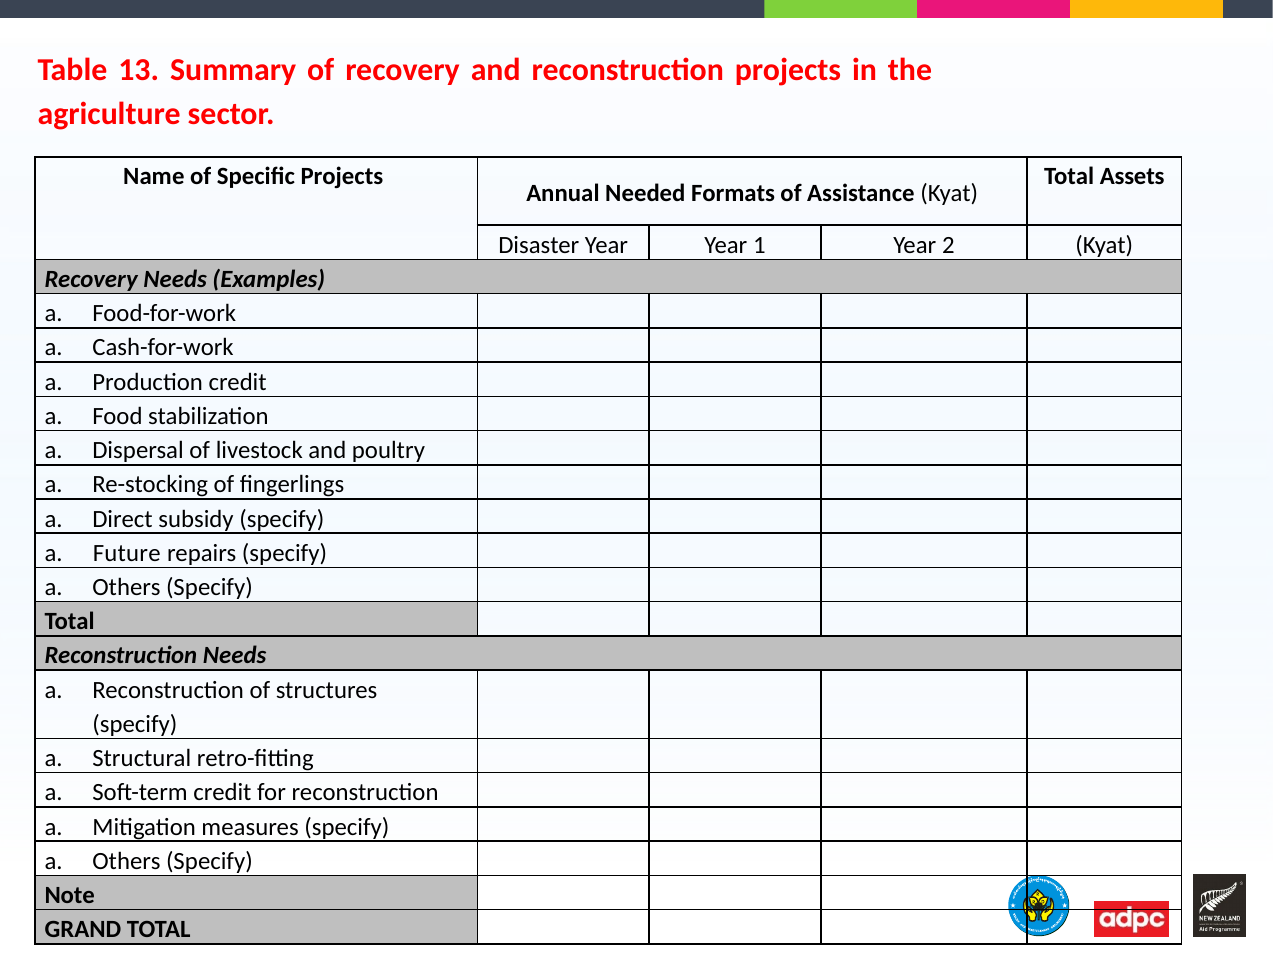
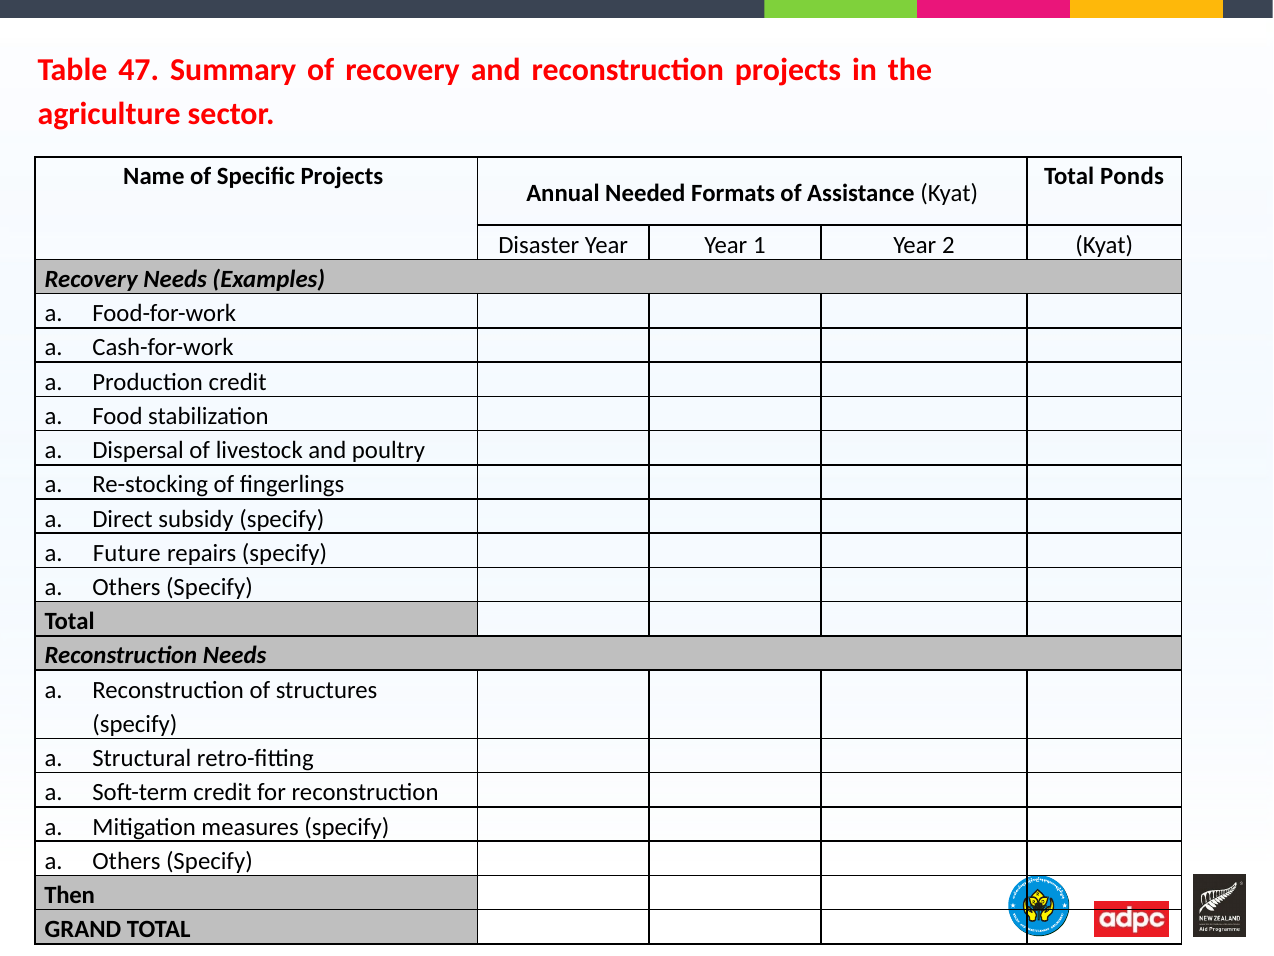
13: 13 -> 47 (139, 70)
Assets: Assets -> Ponds (1132, 177)
Note: Note -> Then (70, 895)
